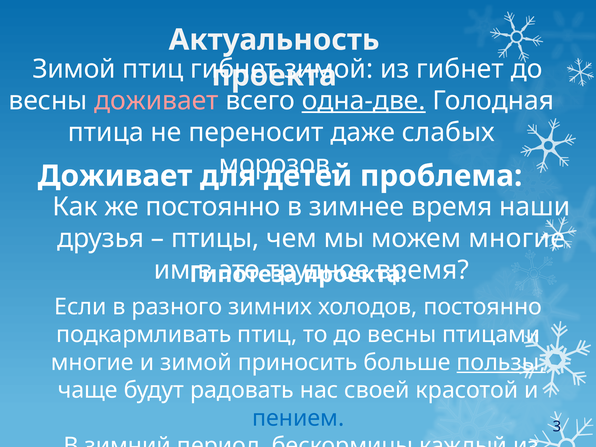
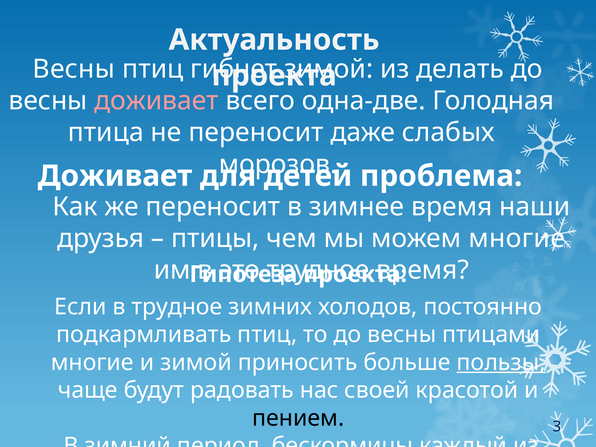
Зимой: Зимой -> Весны (74, 69)
из гибнет: гибнет -> делать (460, 69)
одна-две underline: present -> none (364, 101)
же постоянно: постоянно -> переносит (213, 207)
в разного: разного -> трудное (177, 307)
пением colour: blue -> black (298, 418)
